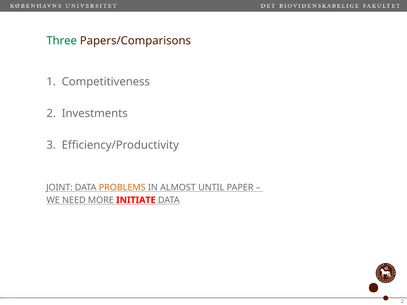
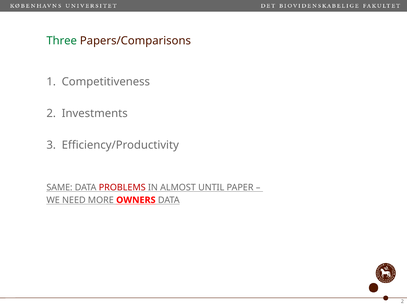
JOINT: JOINT -> SAME (59, 188)
PROBLEMS colour: orange -> red (122, 188)
INITIATE: INITIATE -> OWNERS (136, 200)
